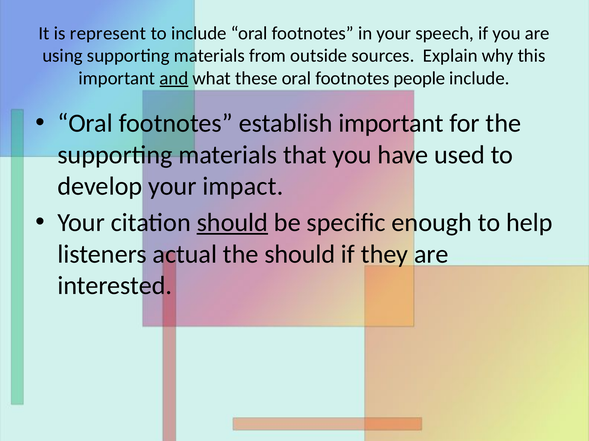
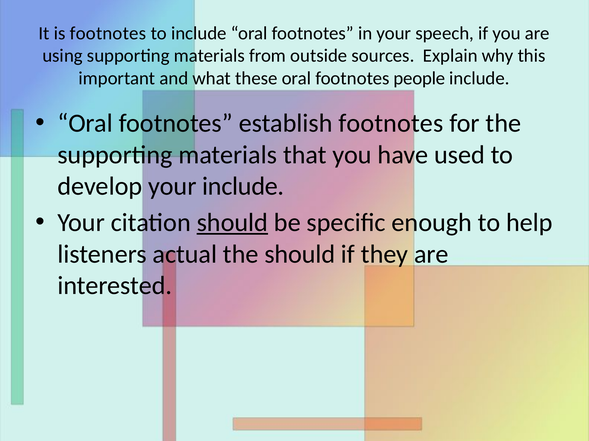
is represent: represent -> footnotes (108, 33)
and underline: present -> none (174, 78)
establish important: important -> footnotes (391, 124)
your impact: impact -> include (243, 186)
